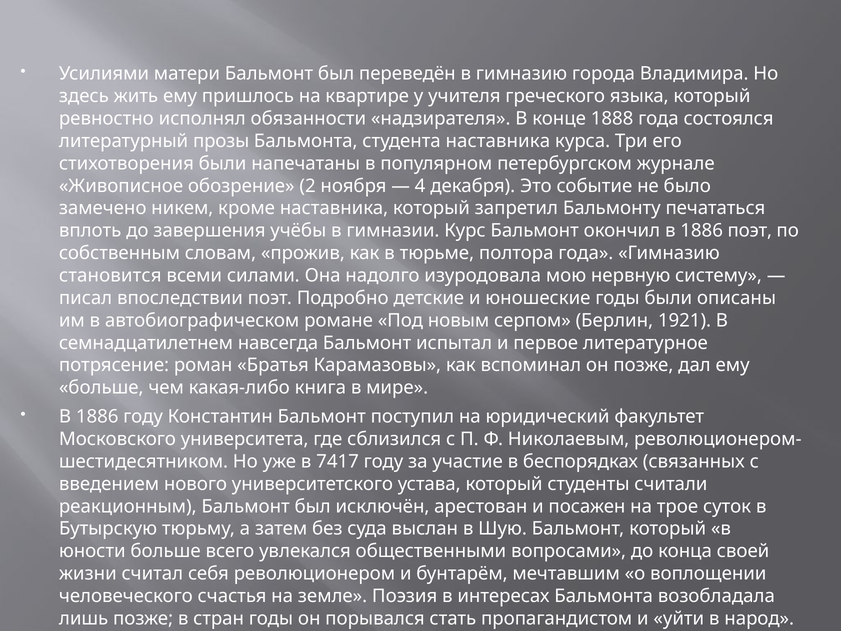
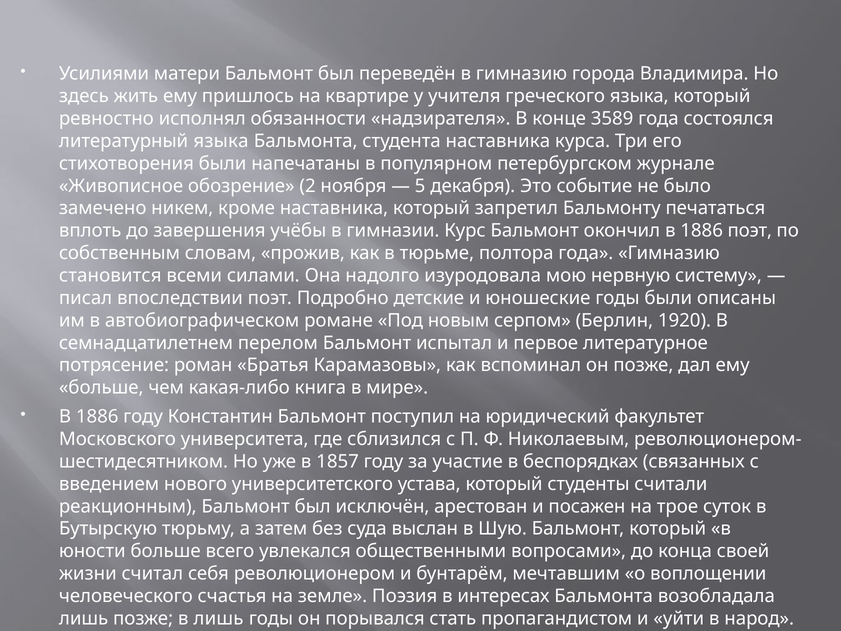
1888: 1888 -> 3589 (612, 119)
литературный прозы: прозы -> языка (221, 141)
4: 4 -> 5 (420, 186)
1921: 1921 -> 1920 (685, 320)
навсегда: навсегда -> перелом (278, 343)
7417: 7417 -> 1857 (338, 461)
в стран: стран -> лишь (218, 618)
